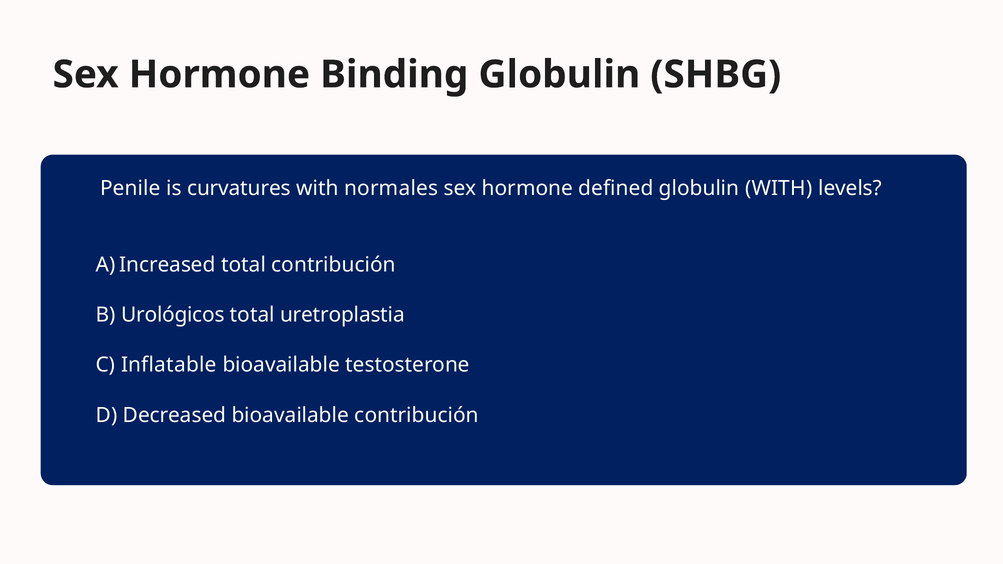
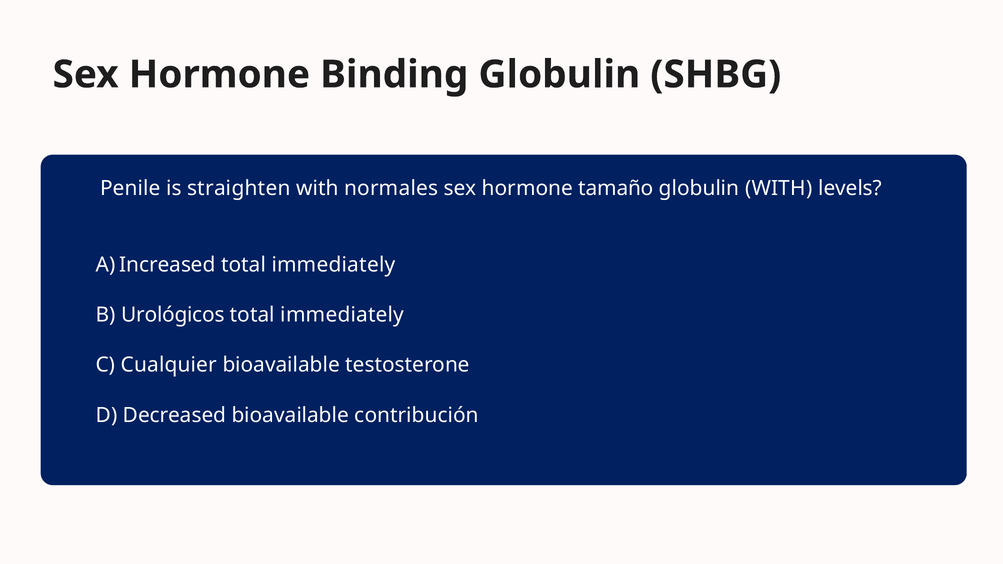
curvatures: curvatures -> straighten (239, 188)
defined: defined -> tamaño (616, 188)
contribución: contribución -> immediately (333, 265)
uretroplastia: uretroplastia -> immediately (342, 315)
Inflatable: Inflatable -> Cualquier (169, 365)
